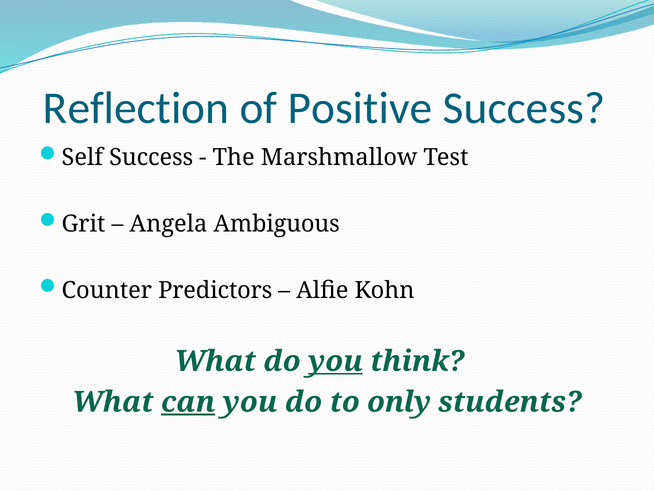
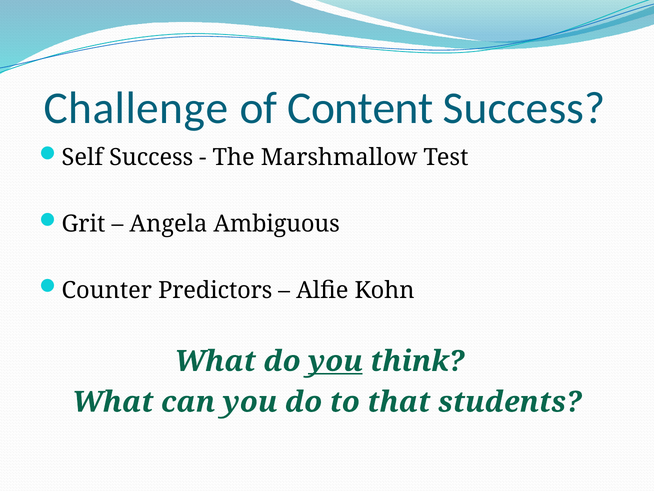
Reflection: Reflection -> Challenge (136, 108)
Positive: Positive -> Content (360, 108)
can underline: present -> none (188, 402)
only: only -> that (399, 402)
